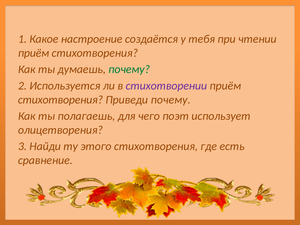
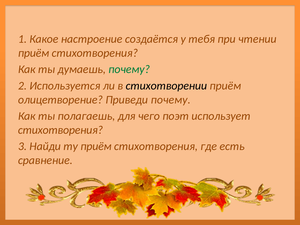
стихотворении colour: purple -> black (166, 86)
стихотворения: стихотворения -> олицетворение (60, 100)
олицетворения: олицетворения -> стихотворения (60, 130)
ту этого: этого -> приём (96, 146)
